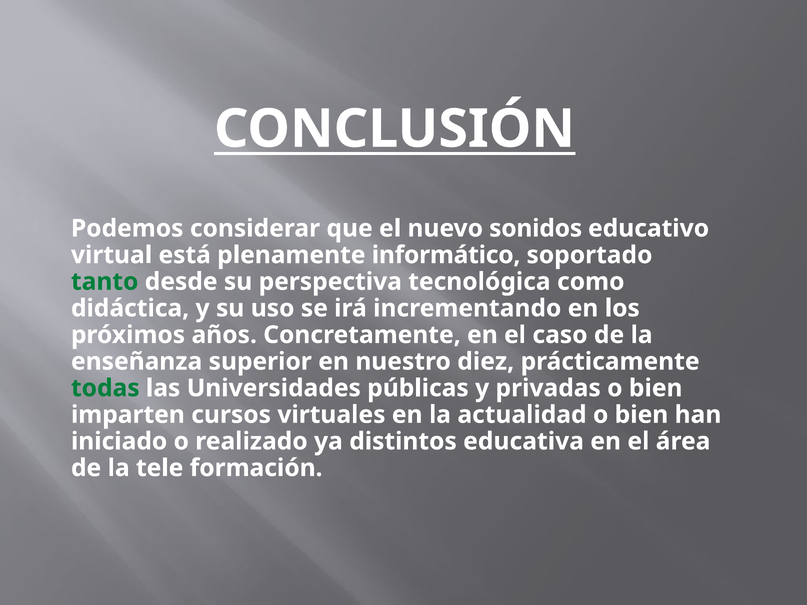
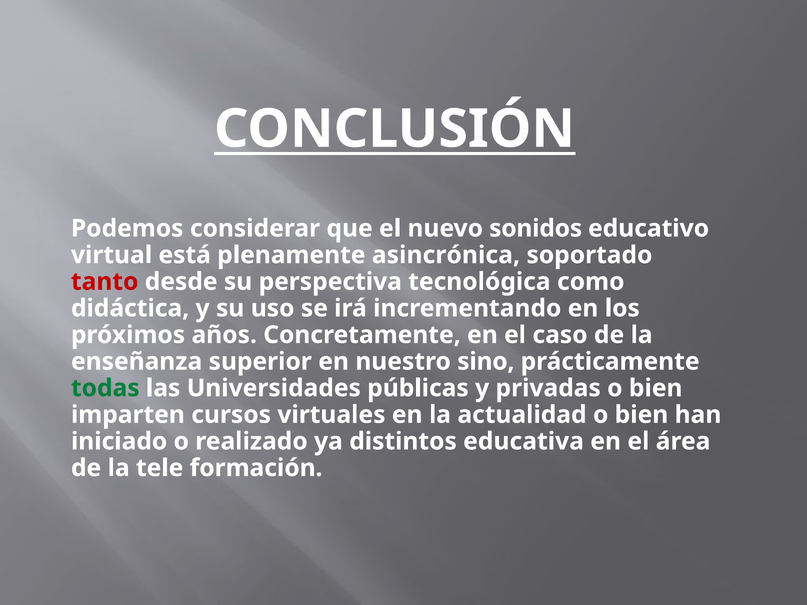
informático: informático -> asincrónica (446, 255)
tanto colour: green -> red (105, 282)
diez: diez -> sino (486, 362)
